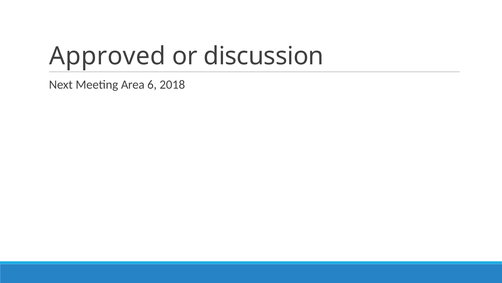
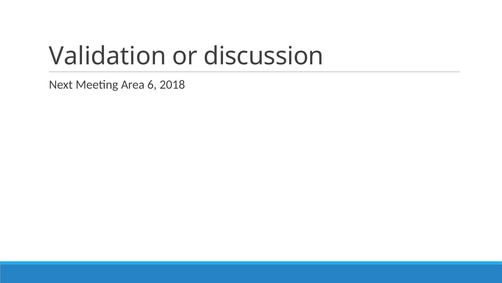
Approved: Approved -> Validation (108, 56)
